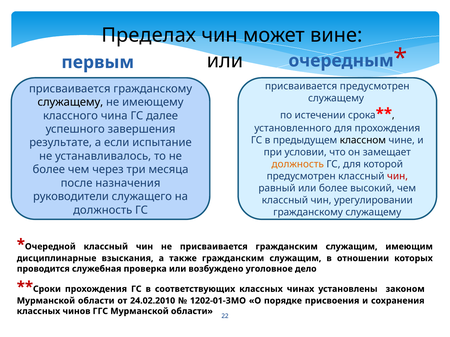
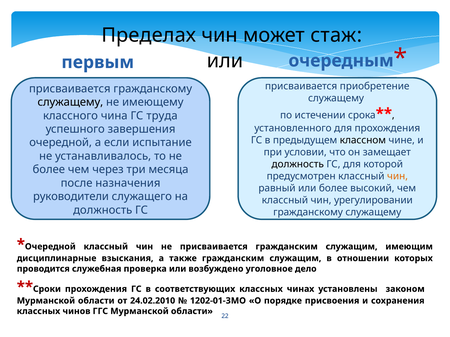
вине: вине -> стаж (336, 35)
присваивается предусмотрен: предусмотрен -> приобретение (375, 86)
далее: далее -> труда (162, 116)
результате: результате -> очередной (61, 143)
должность colour: orange -> black (298, 164)
чин colour: red -> orange (397, 176)
